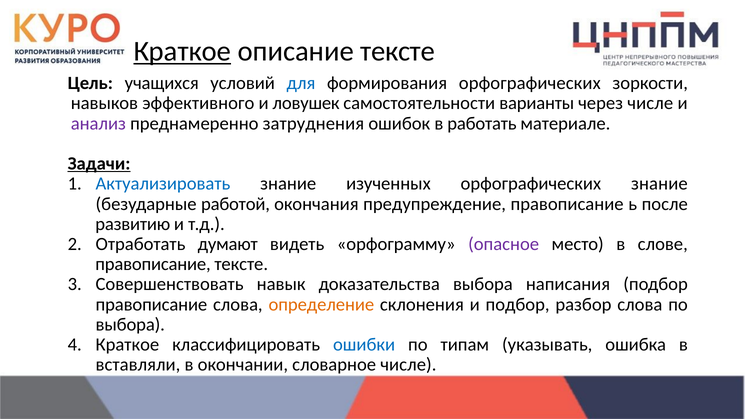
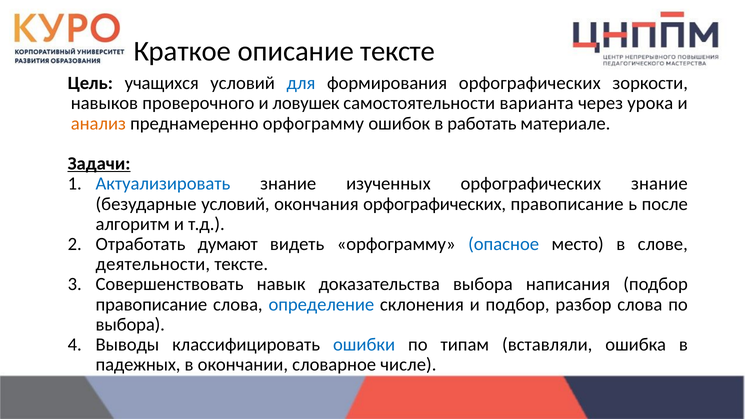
Краткое underline: present -> none (182, 51)
эффективного: эффективного -> проверочного (198, 103)
варианты: варианты -> варианта (537, 103)
через числе: числе -> урока (650, 103)
анализ colour: purple -> orange (98, 123)
преднамеренно затруднения: затруднения -> орфограмму (313, 123)
безударные работой: работой -> условий (235, 204)
окончания предупреждение: предупреждение -> орфографических (435, 204)
развитию: развитию -> алгоритм (133, 224)
опасное colour: purple -> blue (504, 244)
правописание: правописание -> деятельности (153, 264)
определение colour: orange -> blue (321, 304)
Краткое: Краткое -> Выводы (127, 345)
указывать: указывать -> вставляли (547, 345)
вставляли: вставляли -> падежных (138, 365)
